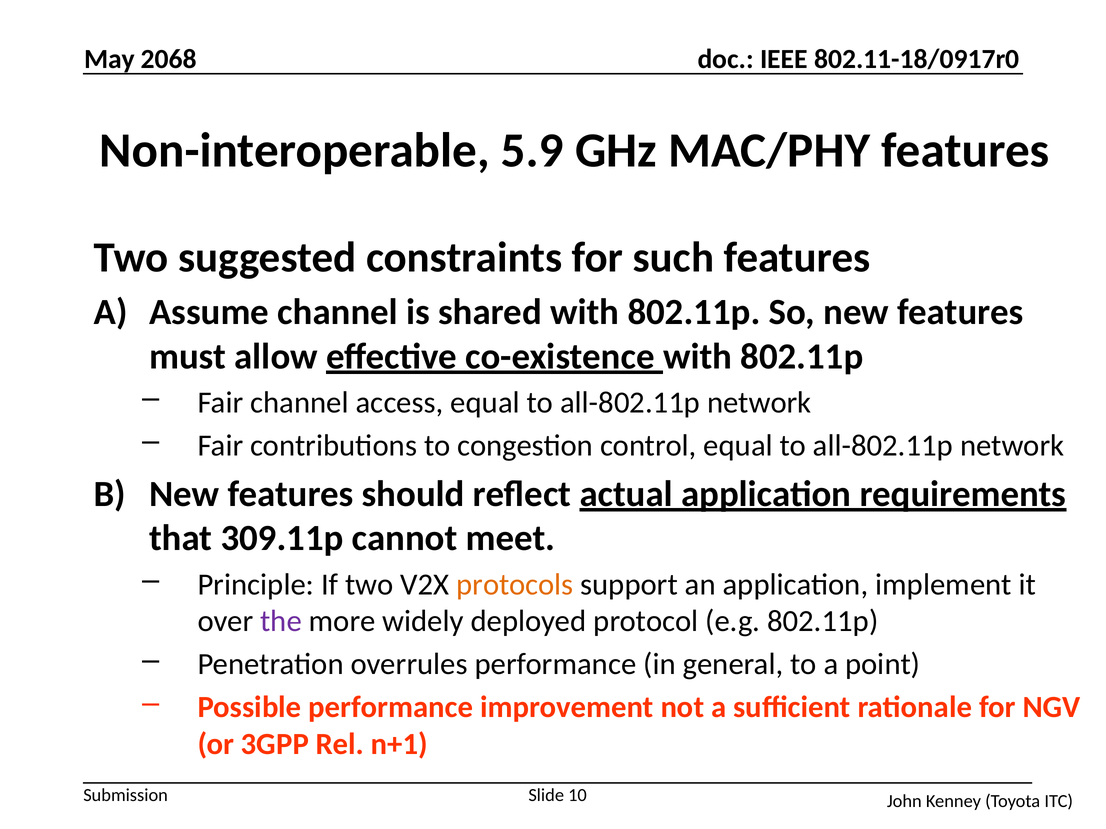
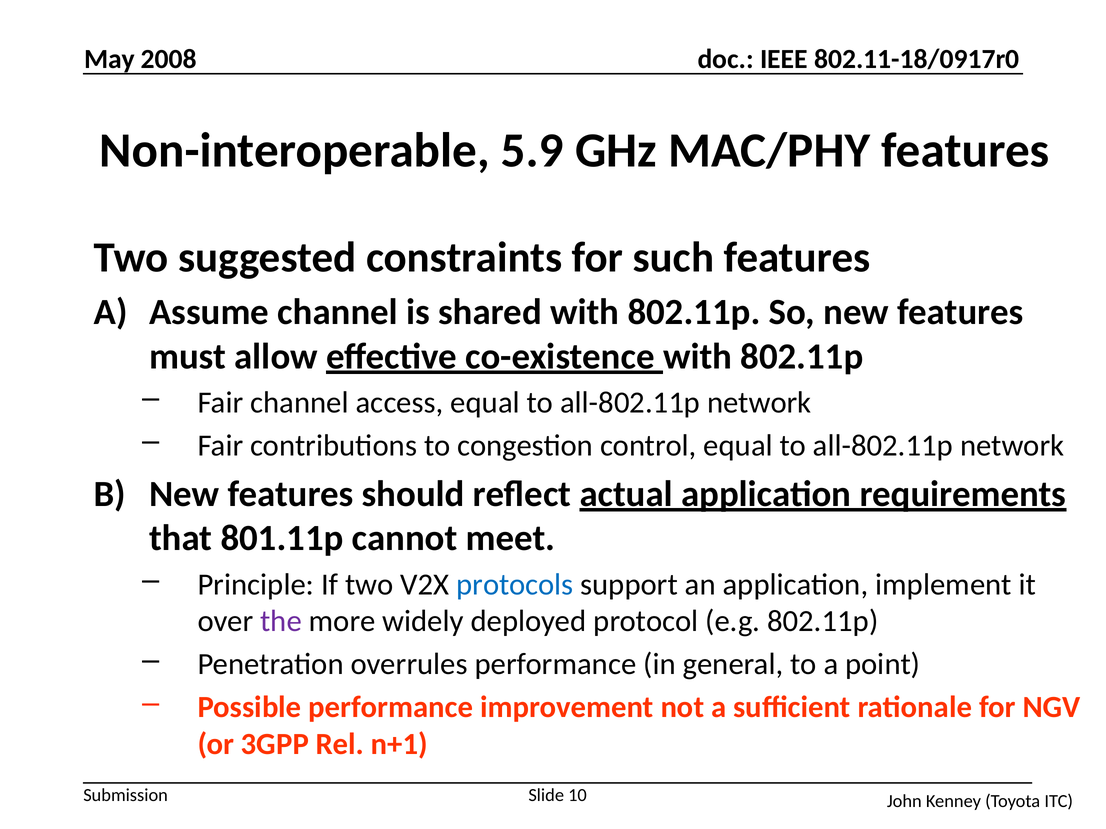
2068: 2068 -> 2008 (169, 59)
309.11p: 309.11p -> 801.11p (282, 539)
protocols colour: orange -> blue (515, 585)
